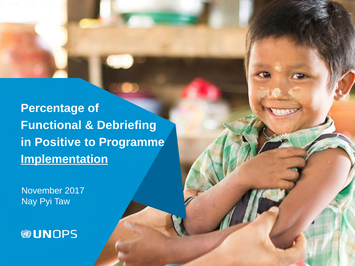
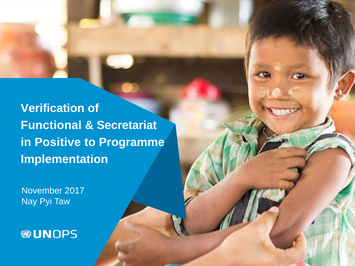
Percentage: Percentage -> Verification (53, 108)
Debriefing: Debriefing -> Secretariat (127, 125)
Implementation underline: present -> none (64, 159)
